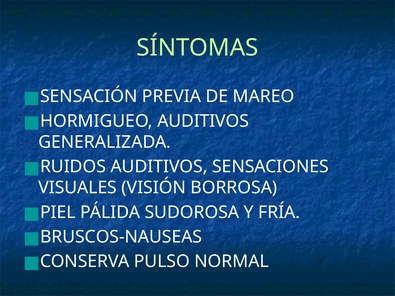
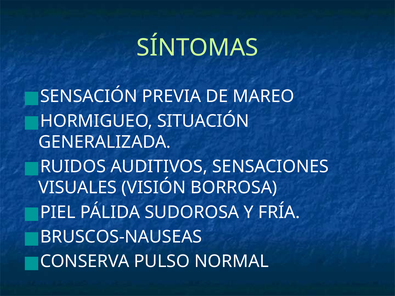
HORMIGUEO AUDITIVOS: AUDITIVOS -> SITUACIÓN (203, 121)
